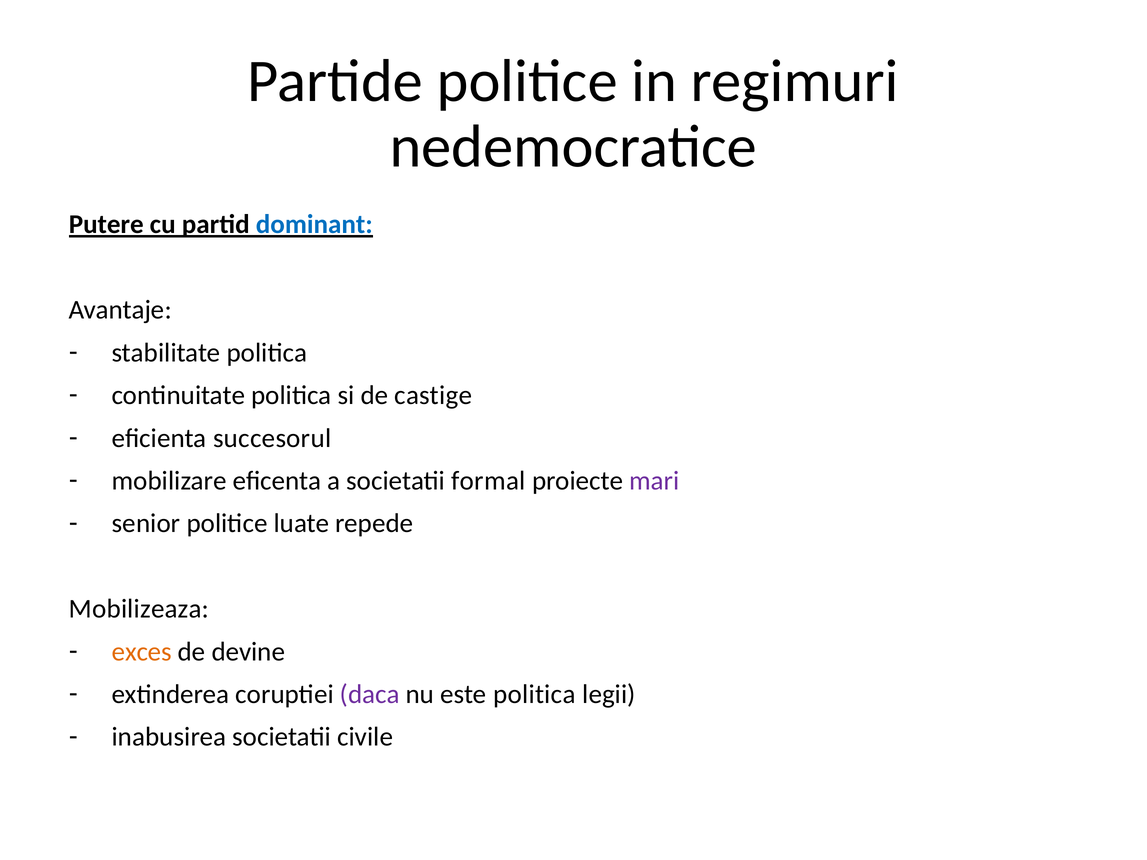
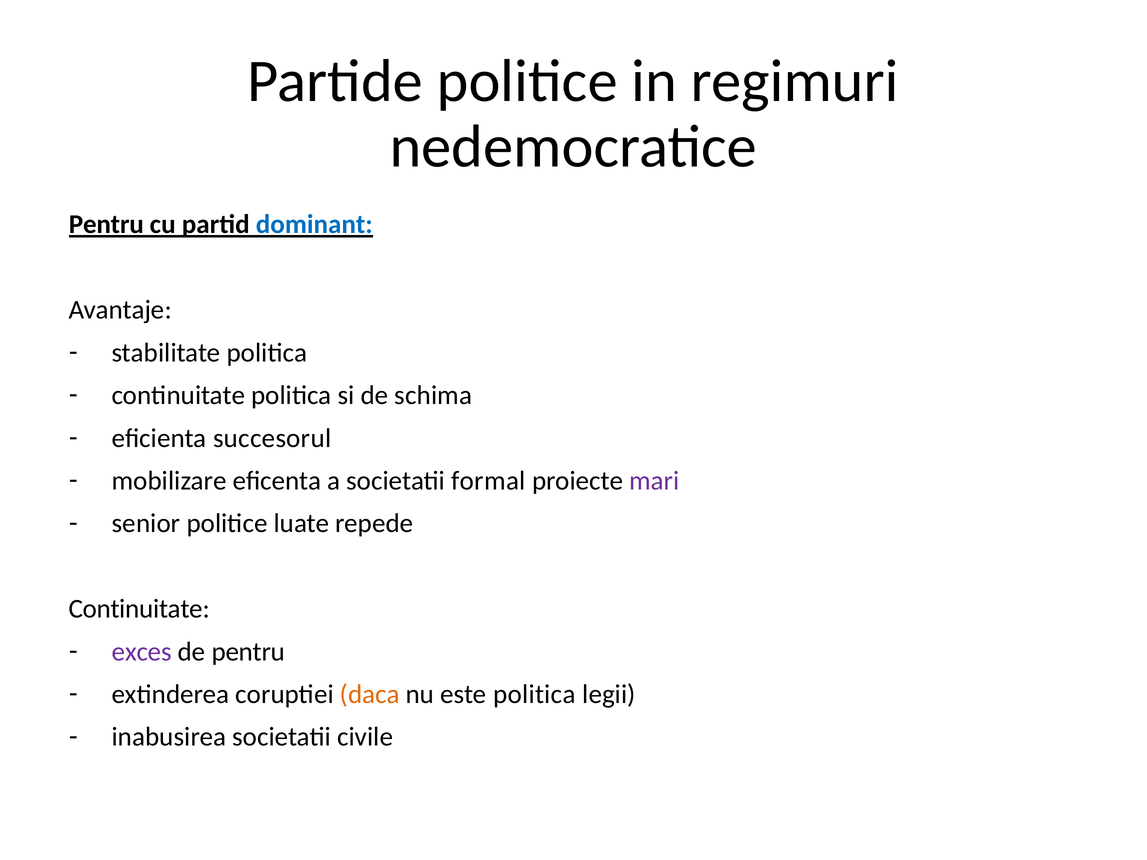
Putere: Putere -> Pentru (106, 225)
castige: castige -> schima (433, 395)
Mobilizeaza: Mobilizeaza -> Continuitate (139, 609)
exces colour: orange -> purple (142, 652)
de devine: devine -> pentru (248, 652)
daca colour: purple -> orange (370, 695)
